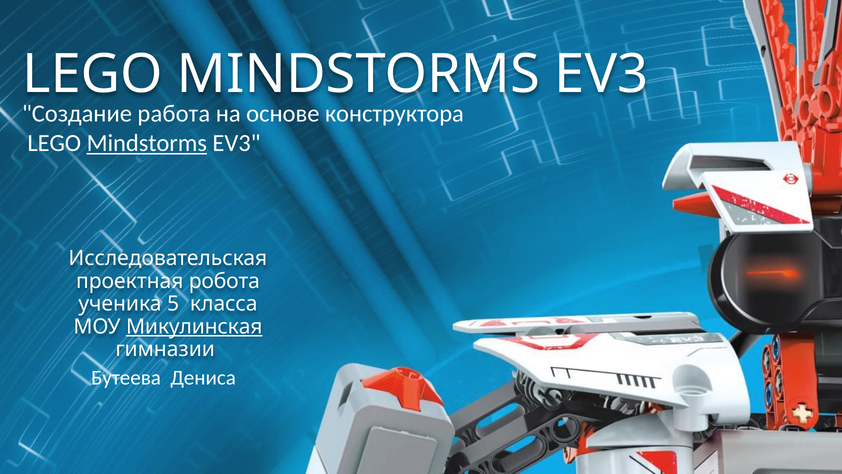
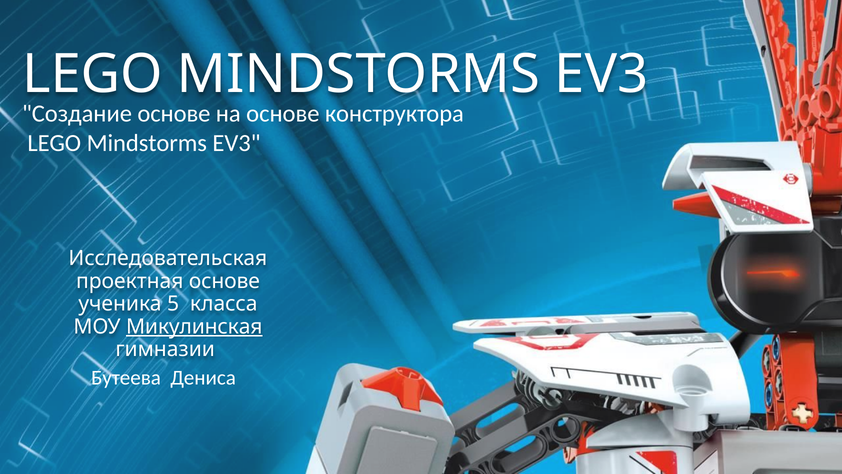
работа: работа -> основе (174, 113)
Mindstorms underline: present -> none (147, 143)
проектная робота: робота -> основе (224, 281)
